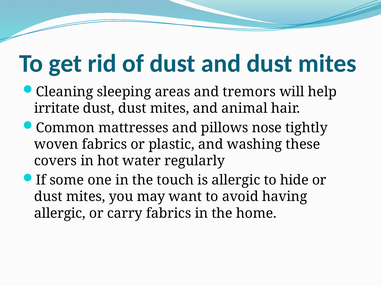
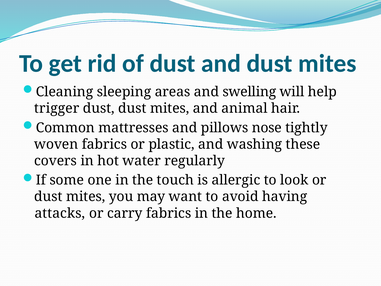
tremors: tremors -> swelling (249, 92)
irritate: irritate -> trigger (57, 108)
hide: hide -> look (294, 180)
allergic: allergic -> attacks (60, 213)
